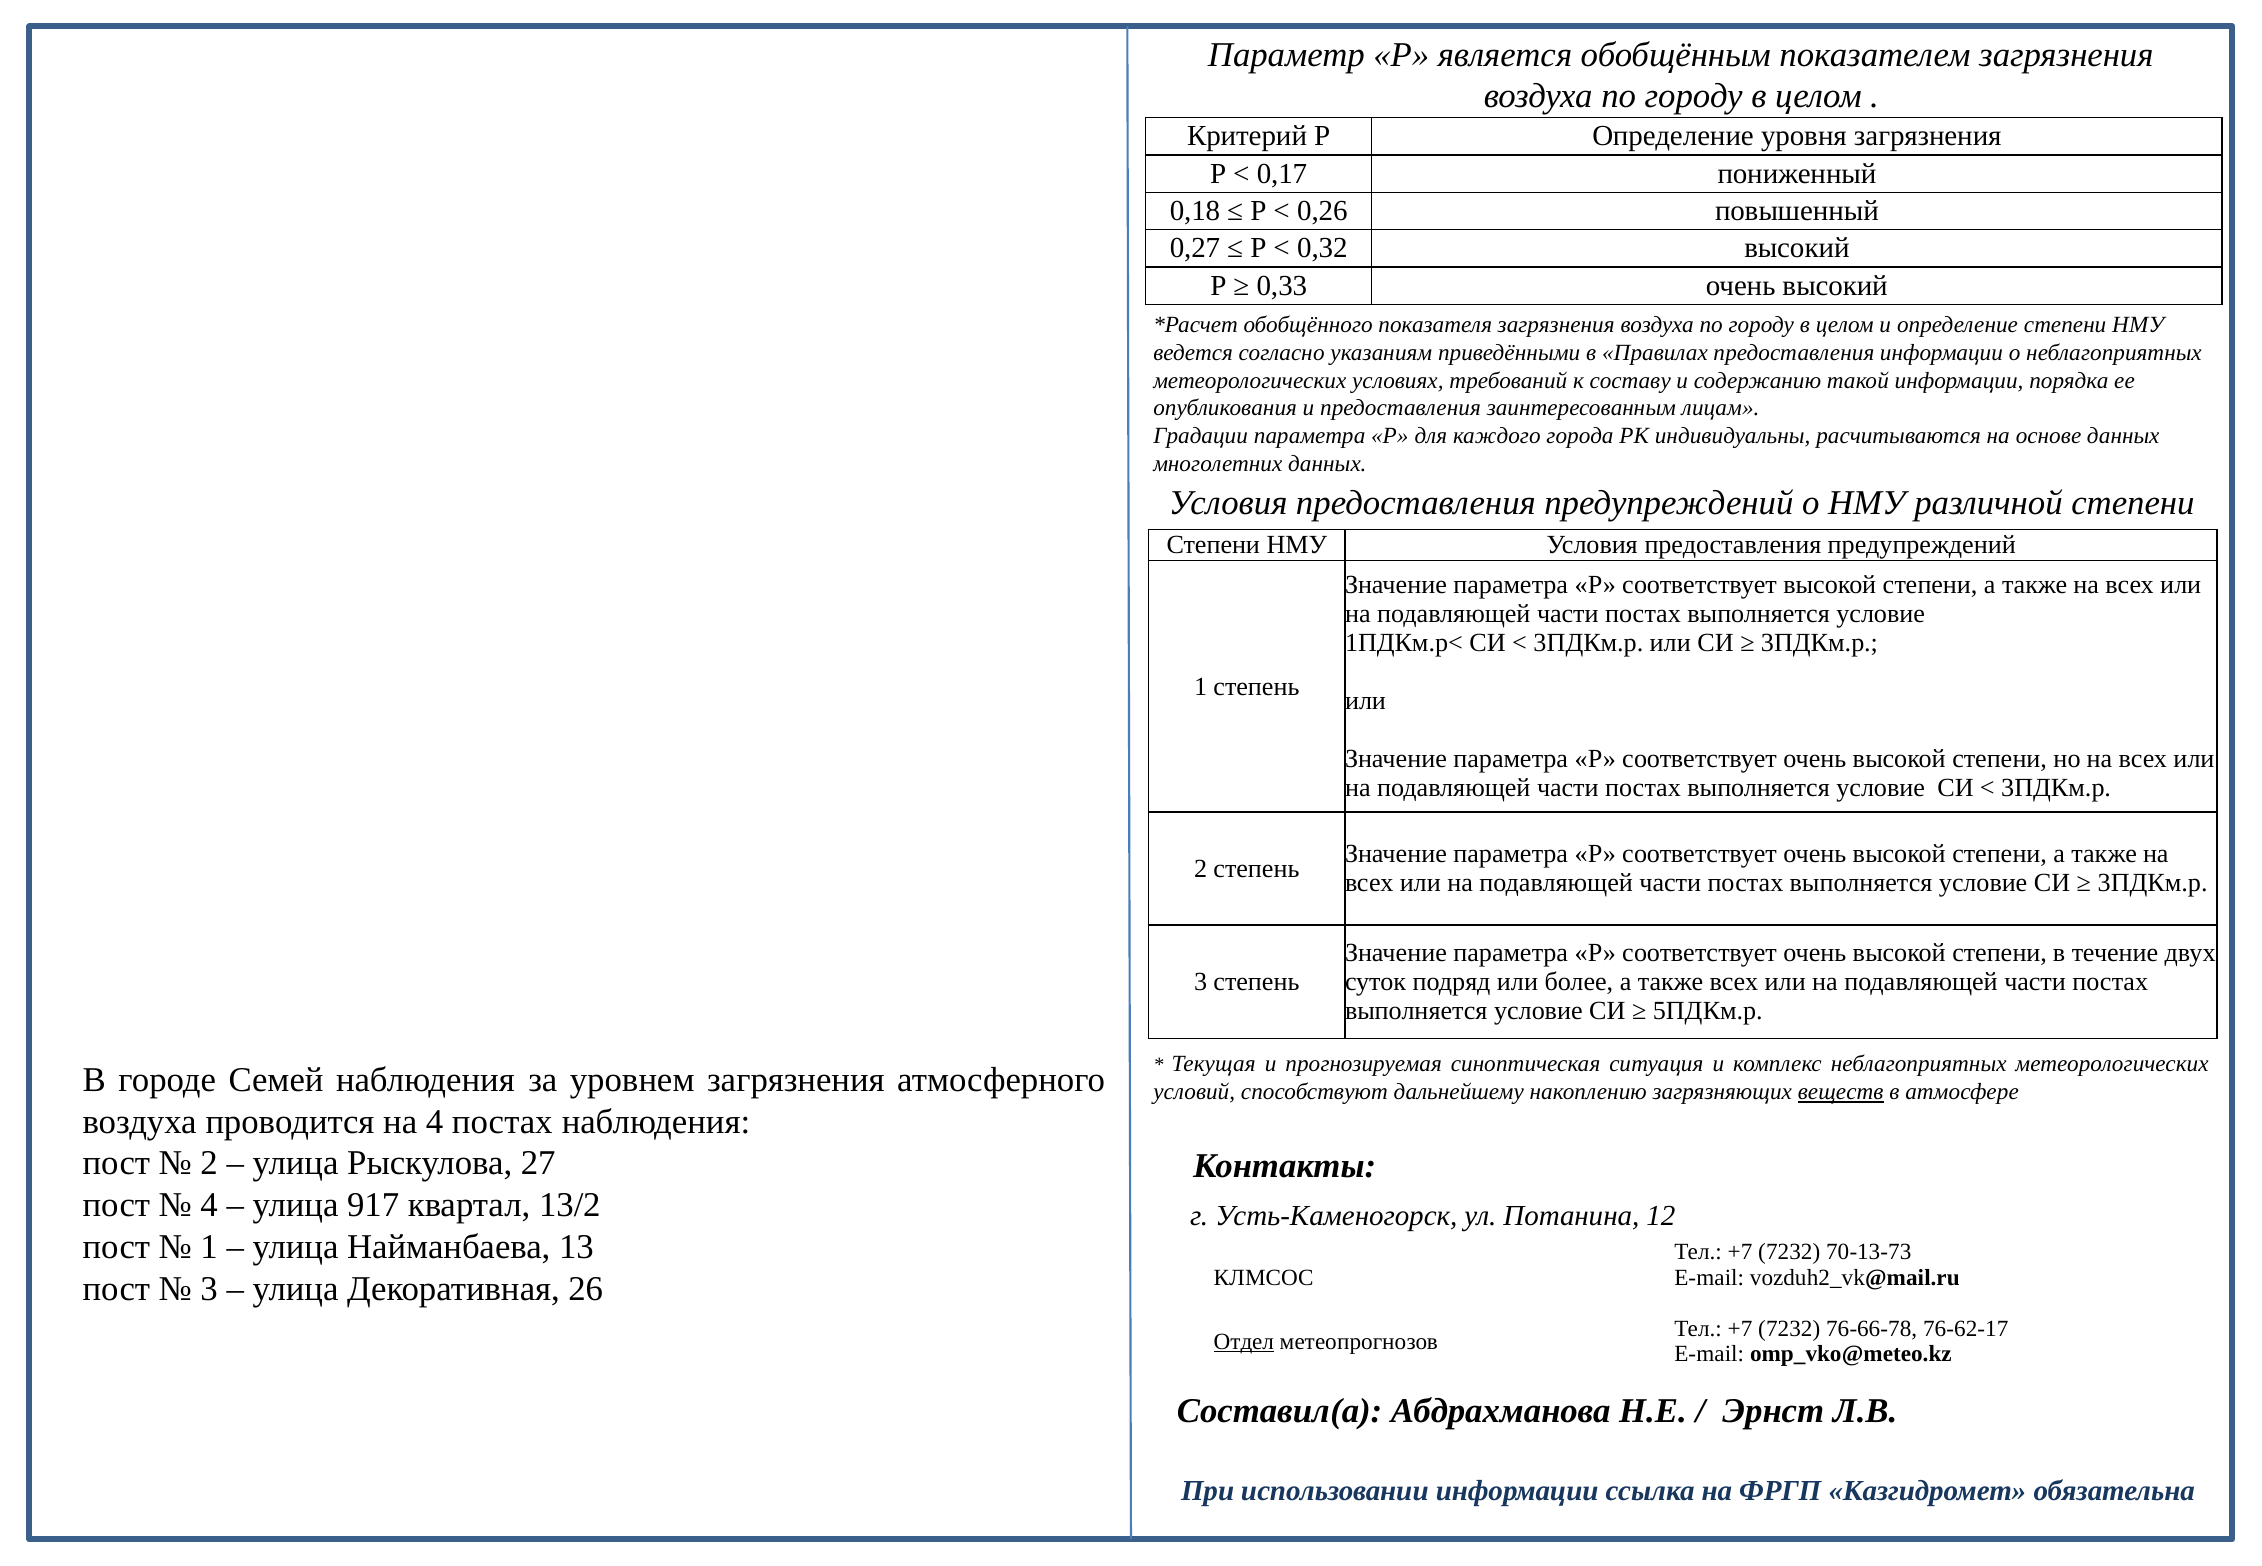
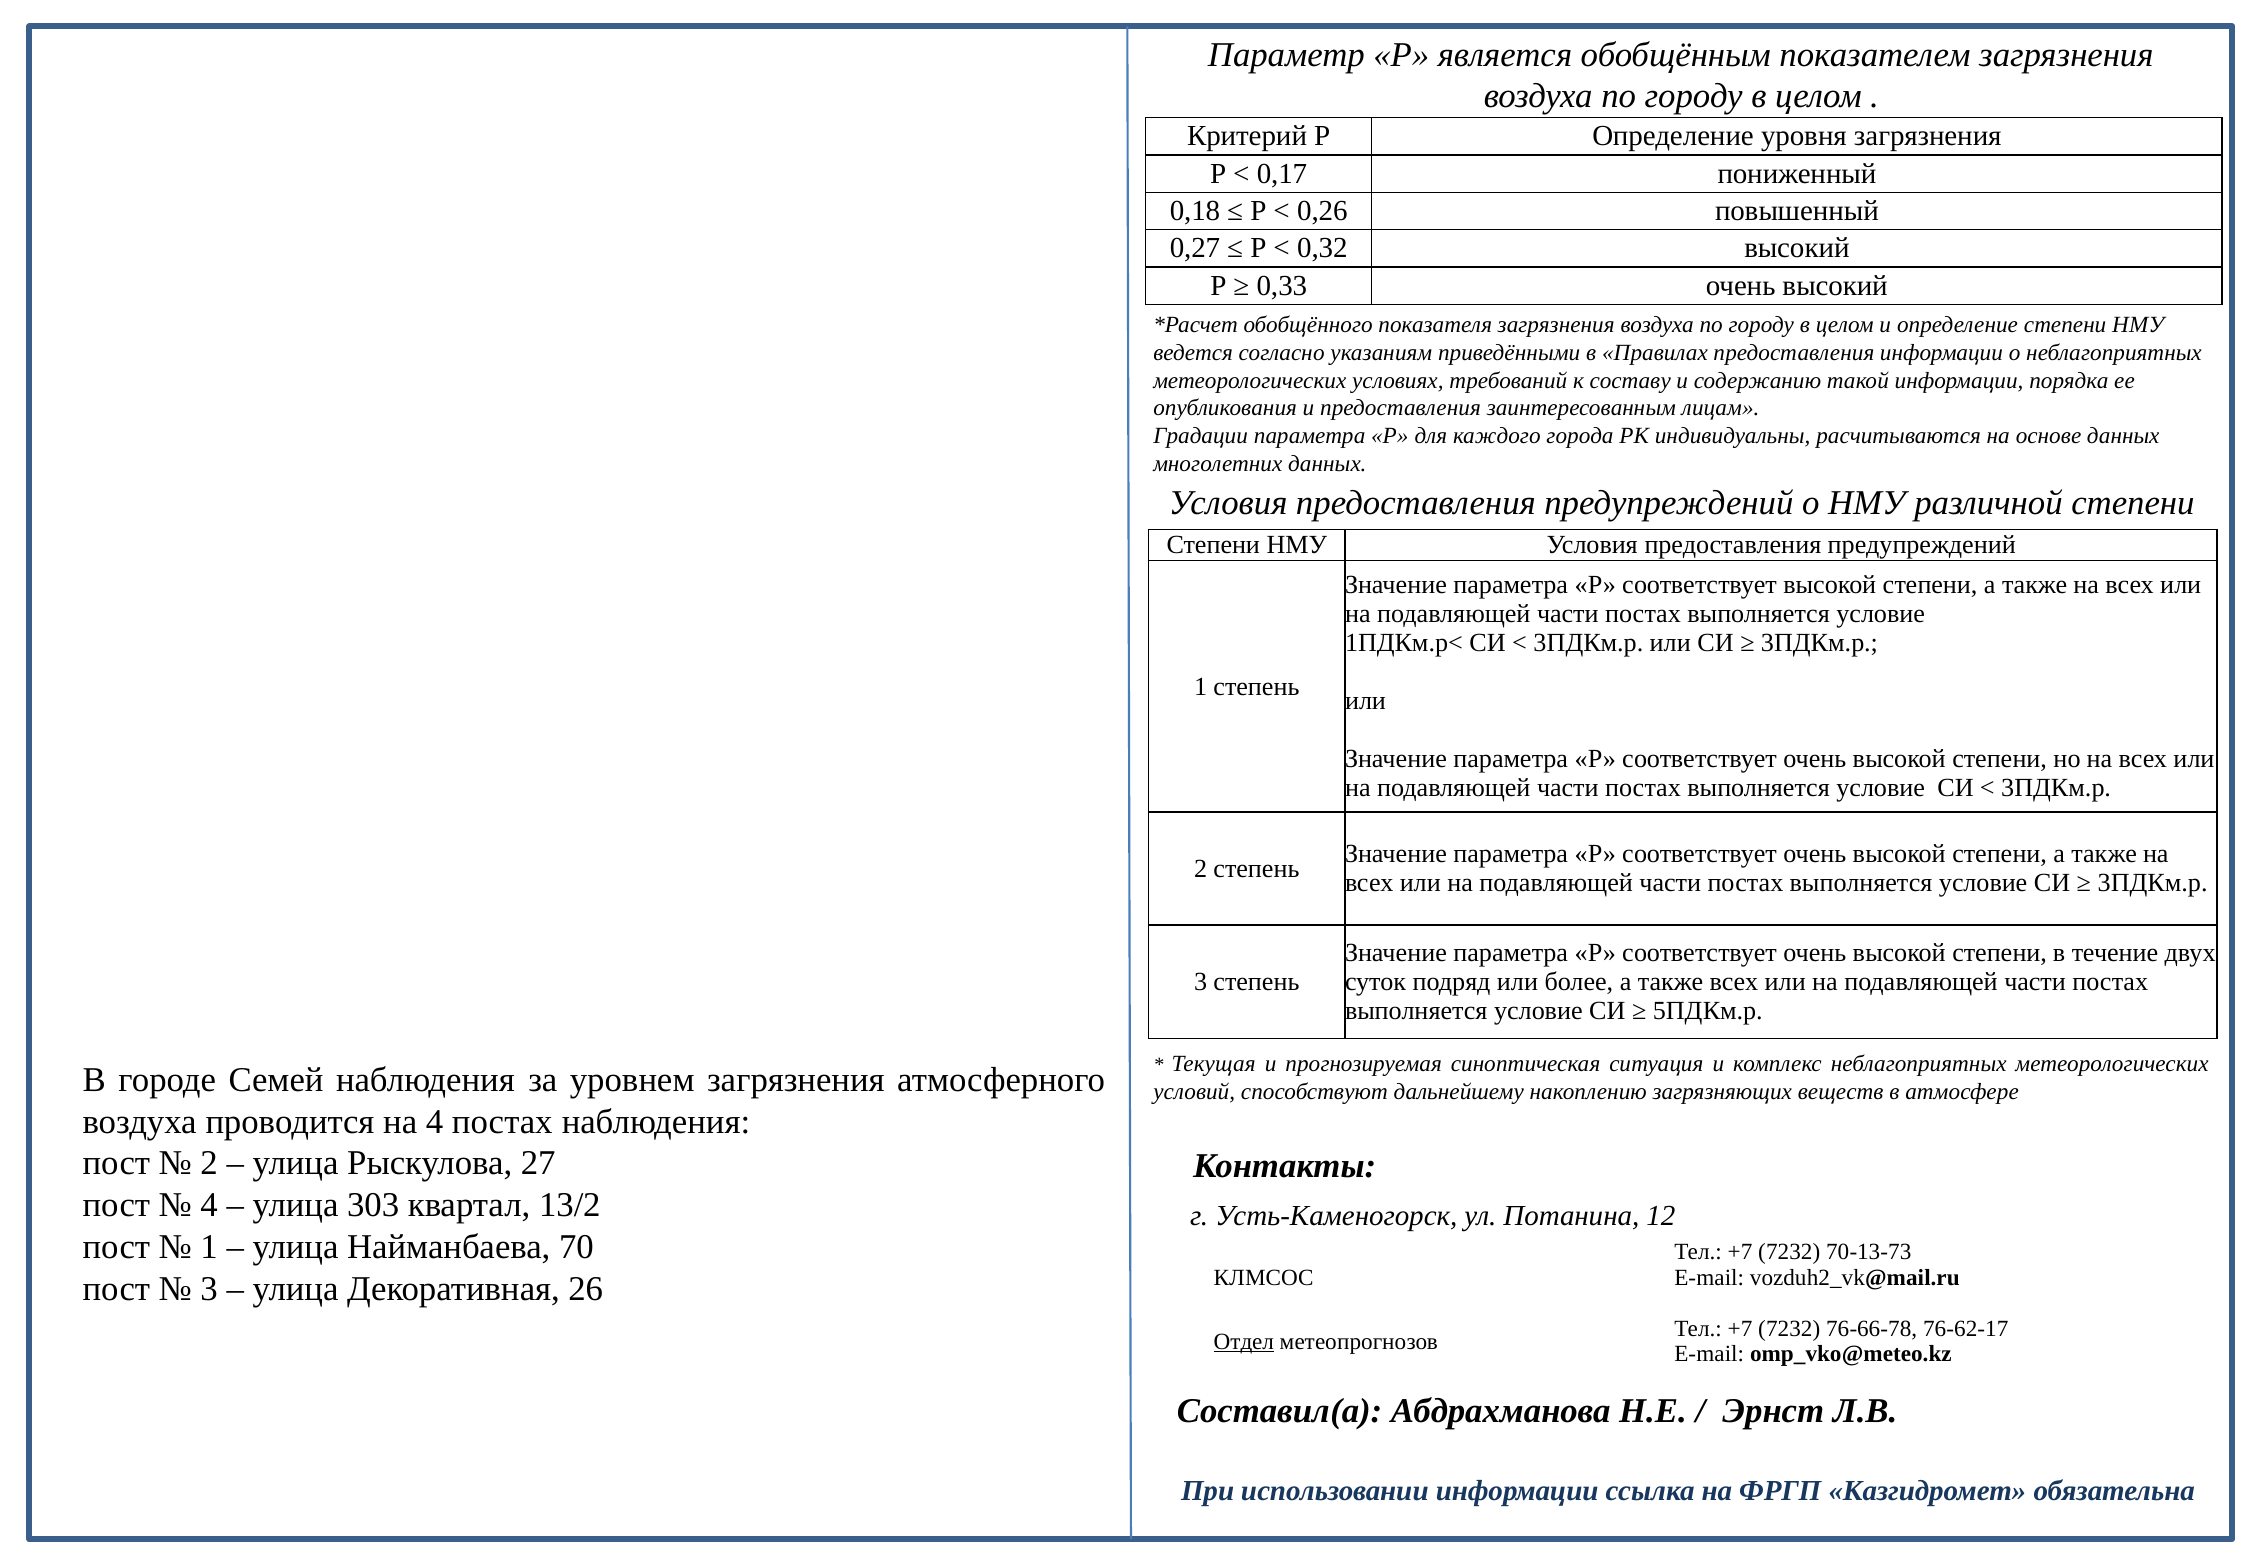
веществ underline: present -> none (1841, 1092)
917: 917 -> 303 (373, 1205)
13: 13 -> 70 (576, 1247)
